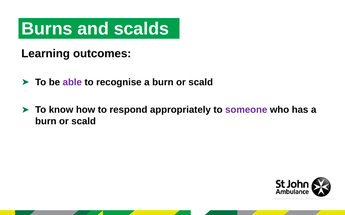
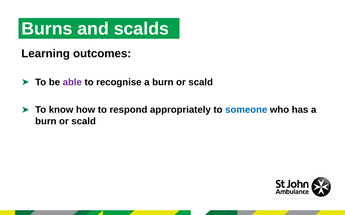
someone colour: purple -> blue (246, 110)
